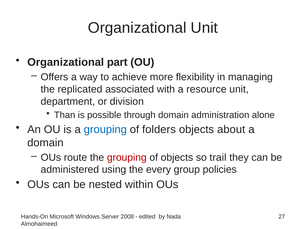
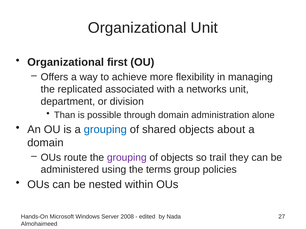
part: part -> first (117, 62)
resource: resource -> networks (206, 89)
folders: folders -> shared (159, 130)
grouping colour: red -> purple (127, 158)
every: every -> terms (159, 170)
